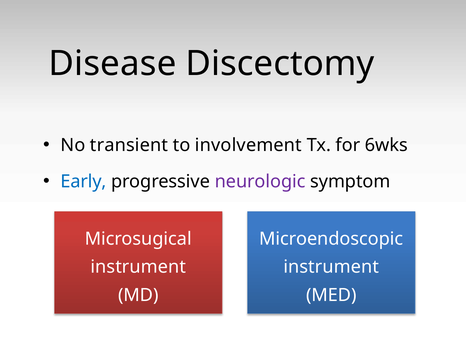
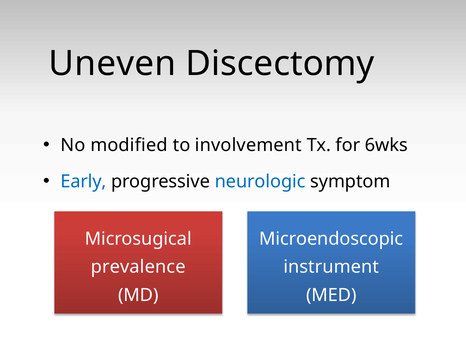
Disease: Disease -> Uneven (112, 64)
transient: transient -> modified (129, 145)
neurologic colour: purple -> blue (260, 181)
instrument: instrument -> prevalence (138, 267)
